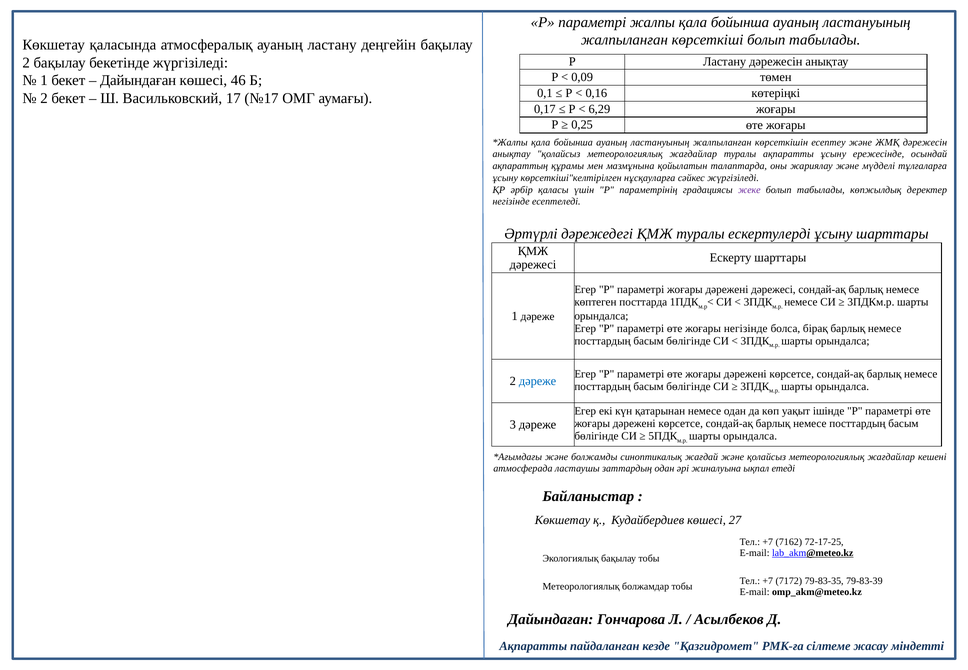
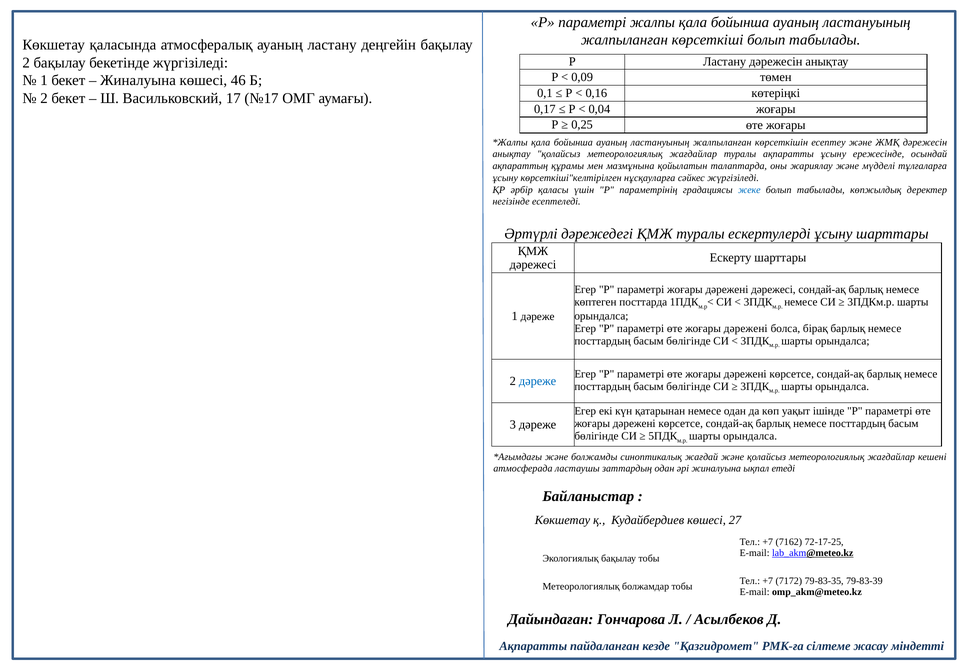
Дайындаған: Дайындаған -> Жиналуына (138, 81)
6,29: 6,29 -> 0,04 (599, 109)
жеке colour: purple -> blue (749, 190)
негізінде: негізінде -> дәрежені (746, 329)
